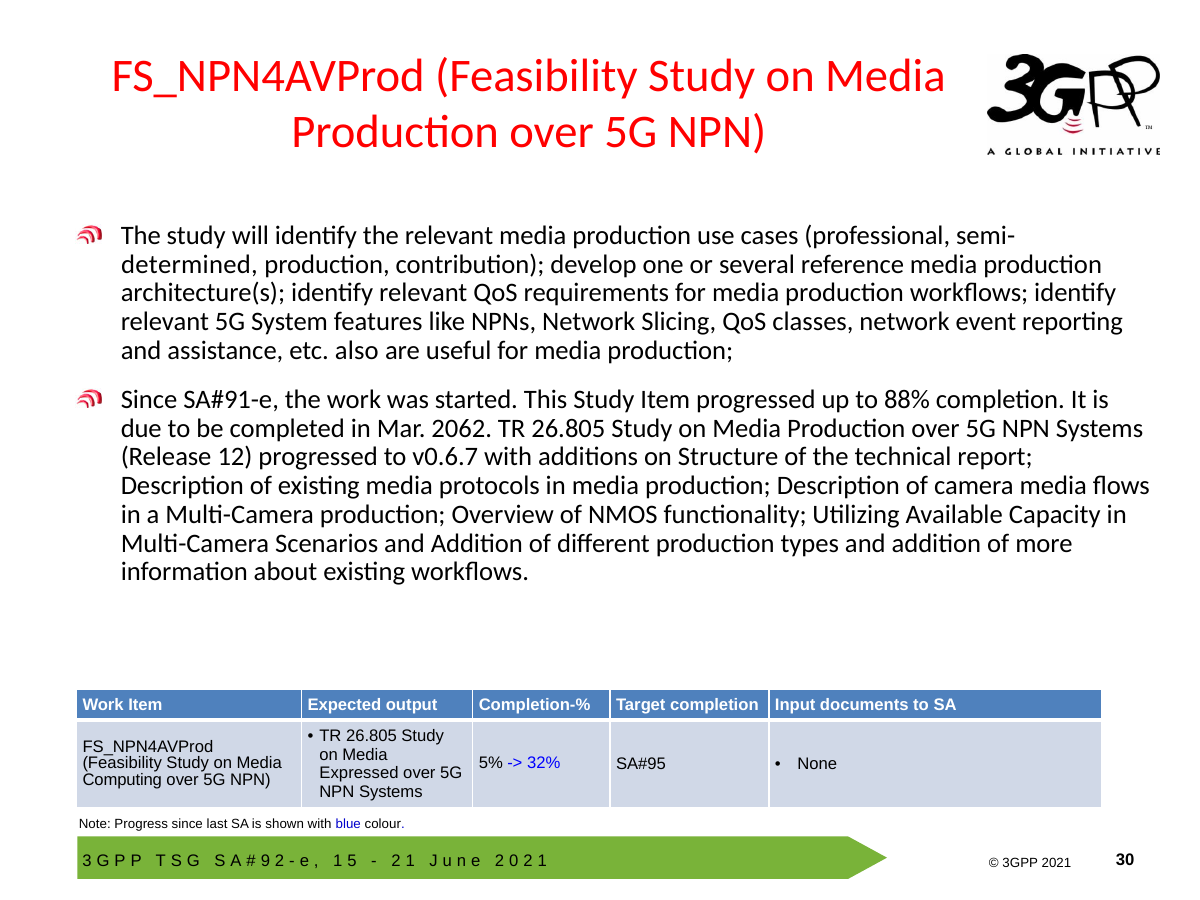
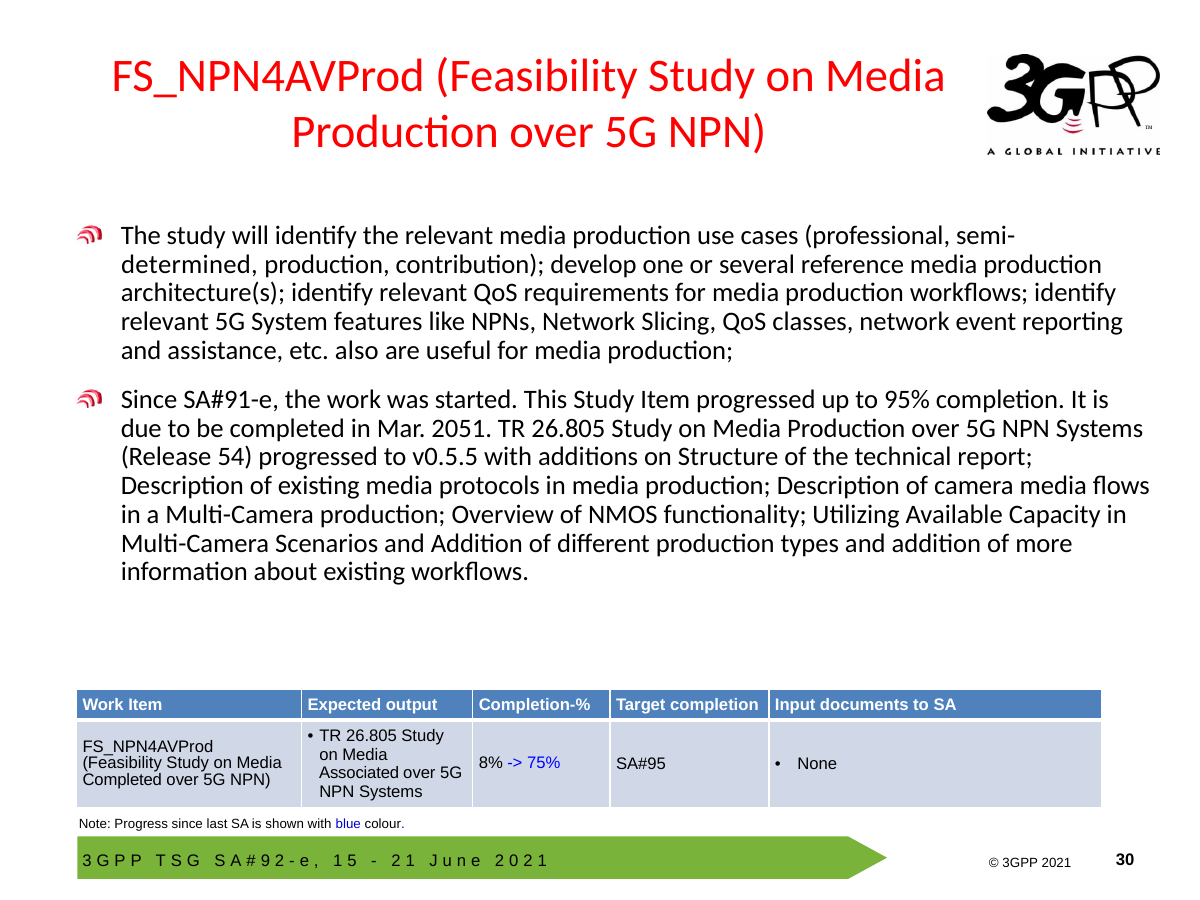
88%: 88% -> 95% (907, 399)
2062: 2062 -> 2051 (462, 428)
12: 12 -> 54 (235, 457)
v0.6.7: v0.6.7 -> v0.5.5 (445, 457)
5%: 5% -> 8% (491, 763)
32%: 32% -> 75% (544, 763)
Expressed: Expressed -> Associated (359, 773)
Computing: Computing -> Completed (122, 780)
